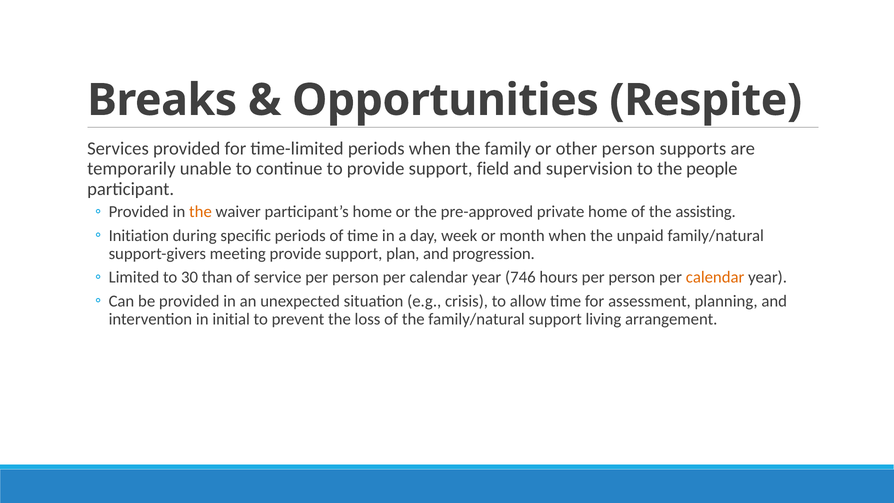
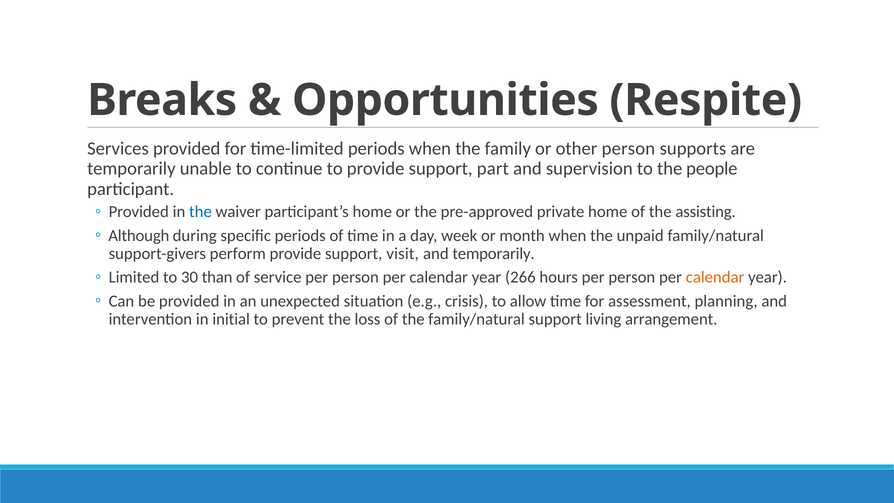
field: field -> part (493, 169)
the colour: orange -> blue (200, 212)
Initiation: Initiation -> Although (139, 235)
meeting: meeting -> perform (238, 254)
plan: plan -> visit (403, 254)
and progression: progression -> temporarily (494, 254)
746: 746 -> 266 (520, 277)
